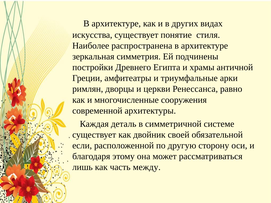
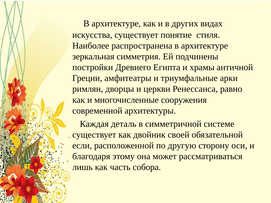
между: между -> собора (147, 167)
